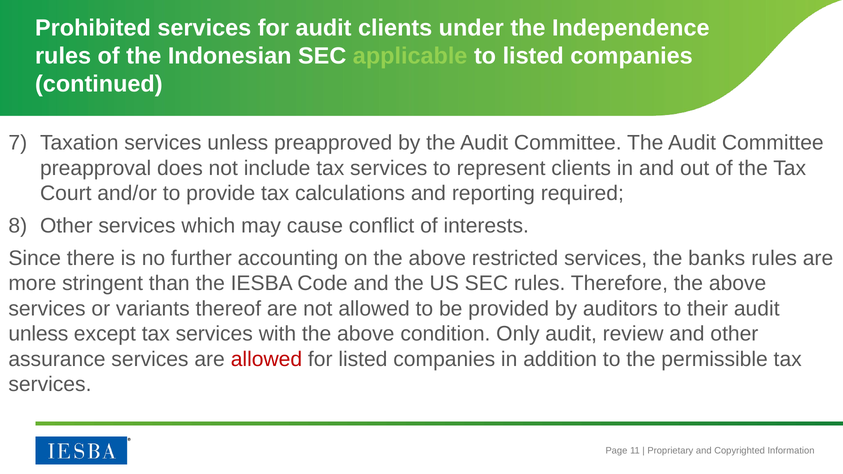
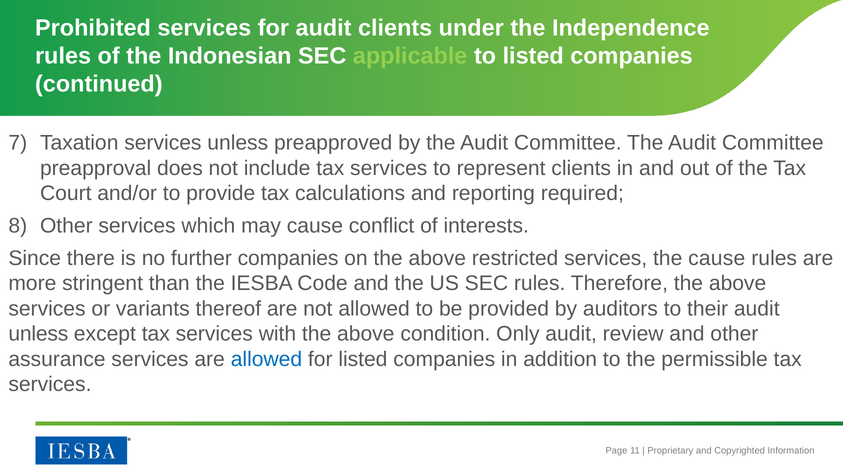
further accounting: accounting -> companies (288, 258)
the banks: banks -> cause (717, 258)
allowed colour: red -> blue (266, 359)
